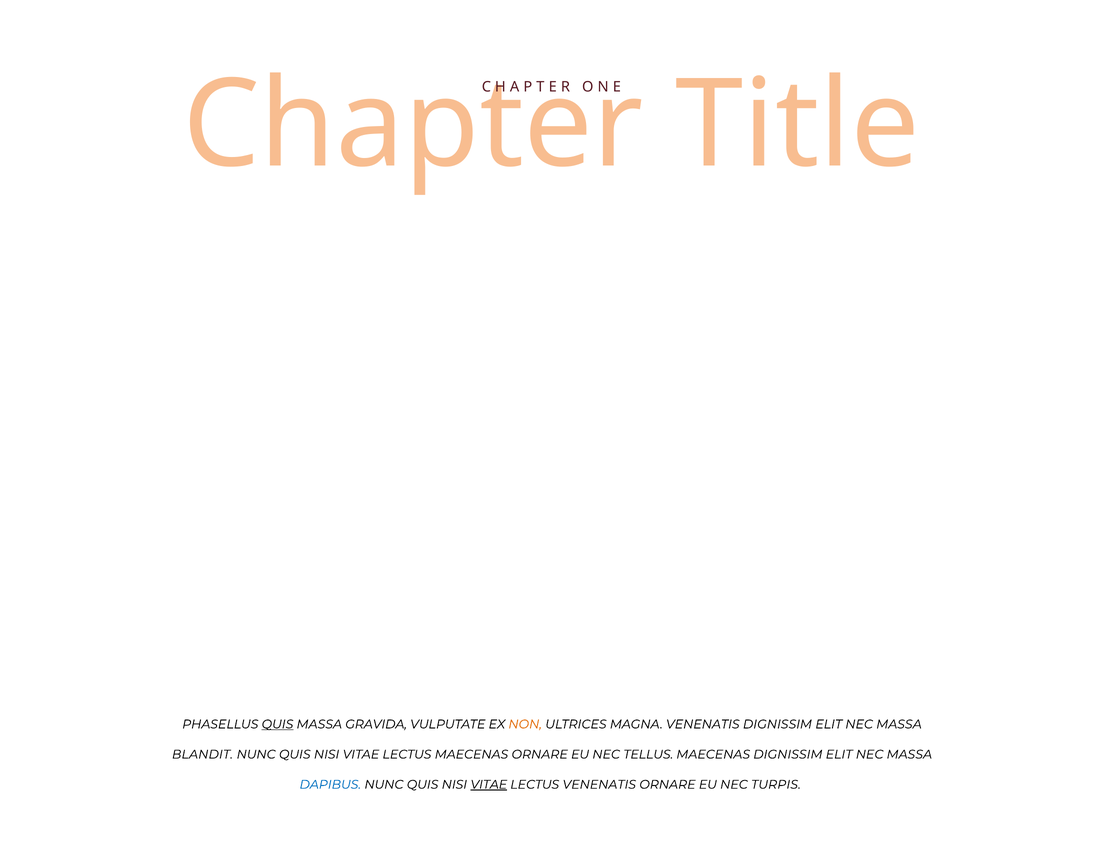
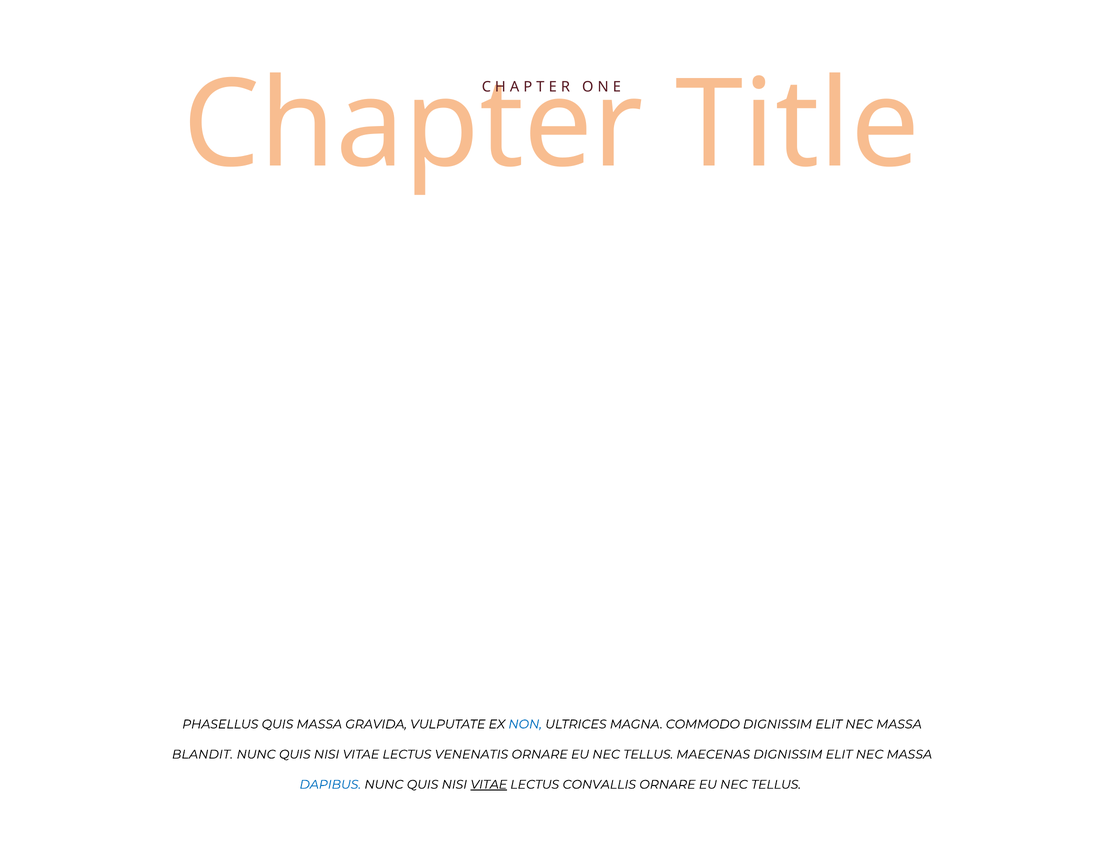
QUIS underline: present -> none (277, 725)
NON colour: orange -> blue (525, 725)
MAGNA VENENATIS: VENENATIS -> COMMODO (703, 725)
LECTUS MAECENAS: MAECENAS -> VENENATIS (471, 755)
LECTUS VENENATIS: VENENATIS -> CONVALLIS (599, 785)
TURPIS: TURPIS -> TELLUS (776, 785)
